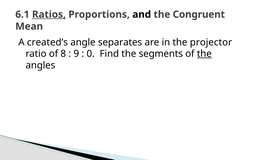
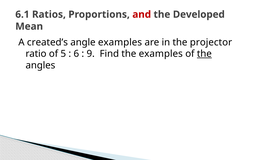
Ratios underline: present -> none (49, 14)
and colour: black -> red (142, 14)
Congruent: Congruent -> Developed (199, 14)
angle separates: separates -> examples (120, 42)
8: 8 -> 5 (63, 54)
9: 9 -> 6 (76, 54)
0: 0 -> 9 (91, 54)
the segments: segments -> examples (161, 54)
